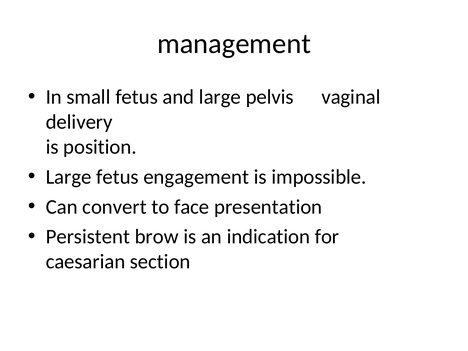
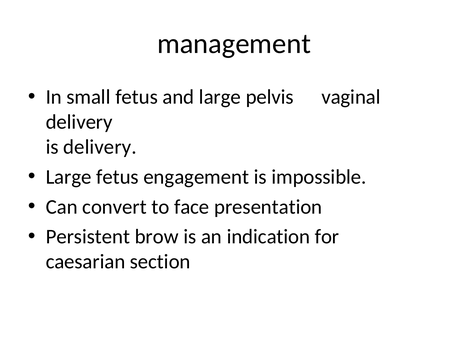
is position: position -> delivery (100, 147)
